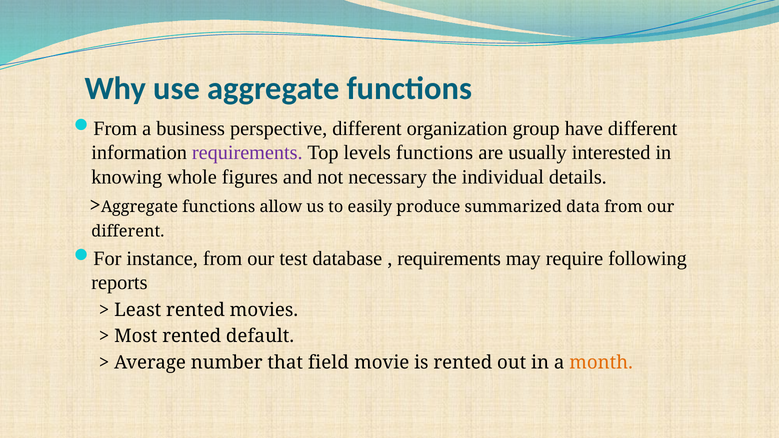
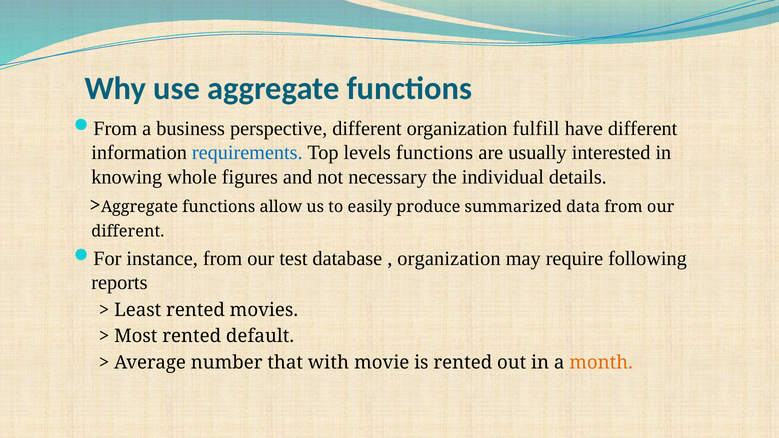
group: group -> fulfill (536, 128)
requirements colour: purple -> blue (247, 153)
requirements: requirements -> organization (449, 259)
field: field -> with (328, 363)
